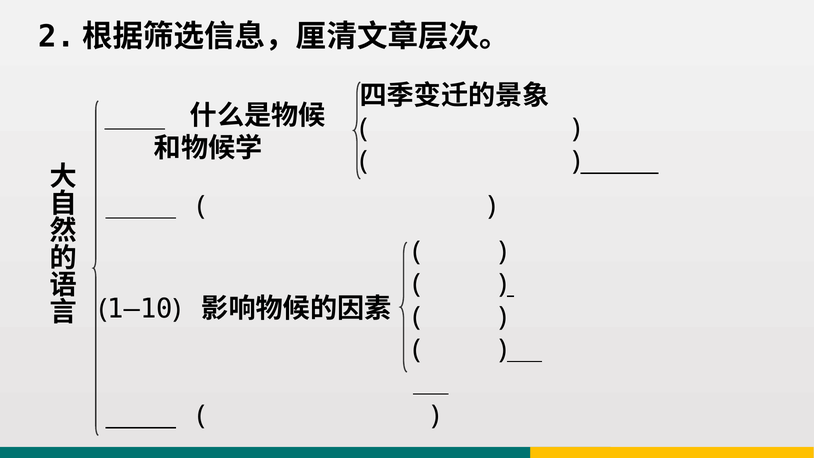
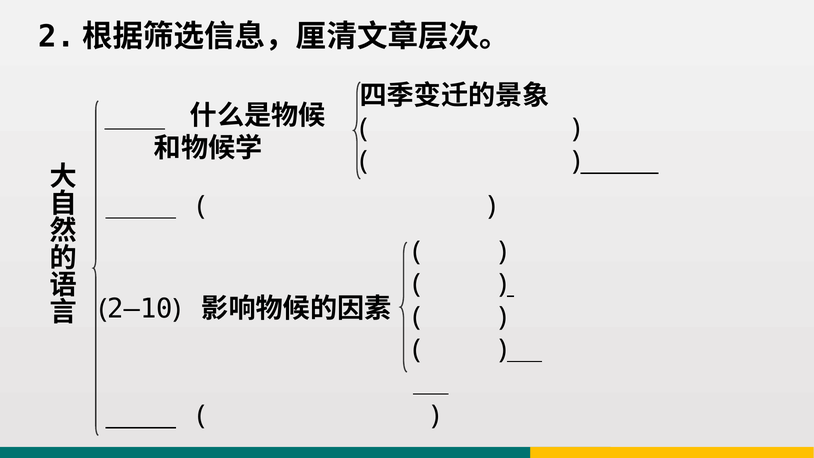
1—10: 1—10 -> 2—10 (140, 309)
